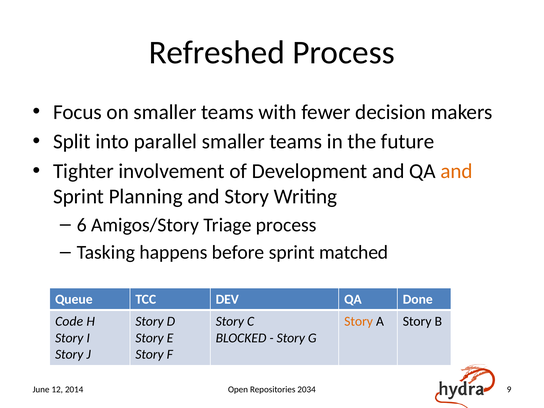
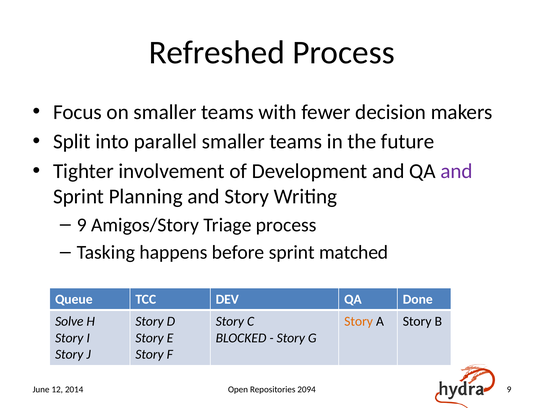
and colour: orange -> purple (457, 171)
6: 6 -> 9 (82, 225)
Code: Code -> Solve (69, 321)
2034: 2034 -> 2094 (307, 390)
